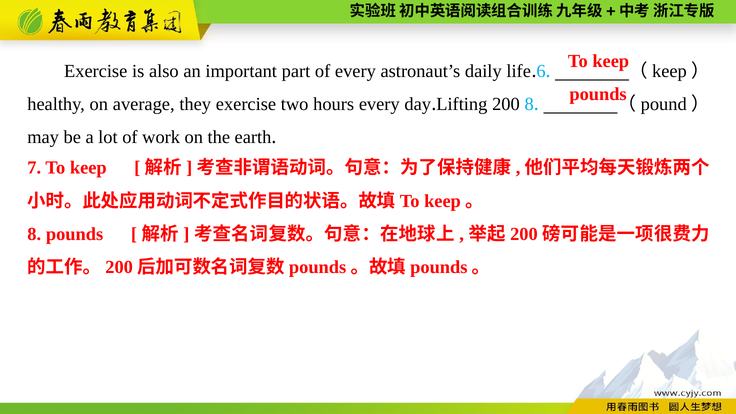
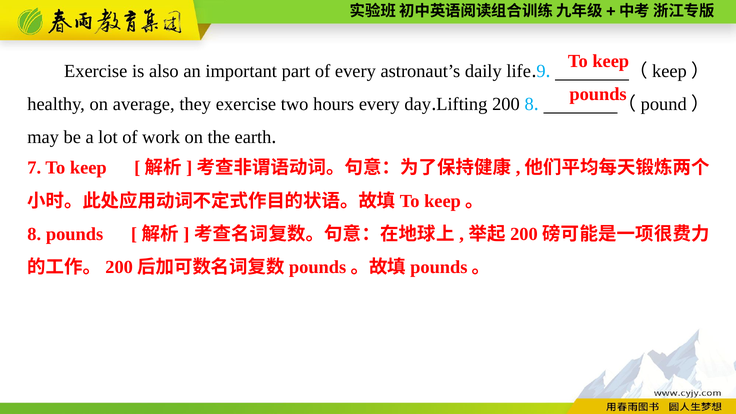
6: 6 -> 9 (541, 71)
